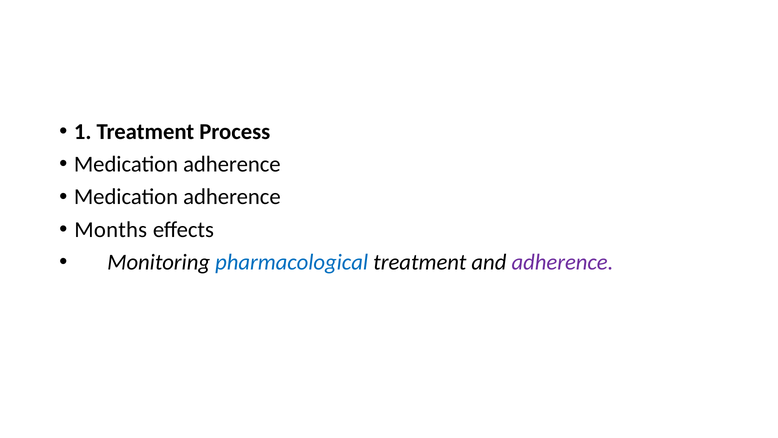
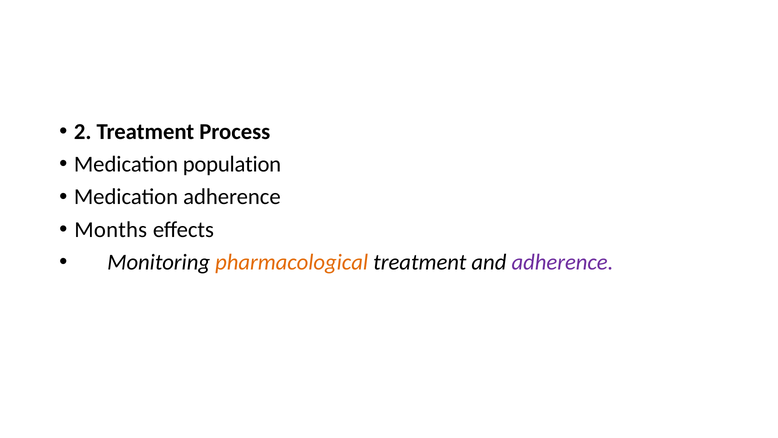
1: 1 -> 2 (83, 132)
adherence: adherence -> population (232, 164)
pharmacological colour: blue -> orange (292, 262)
